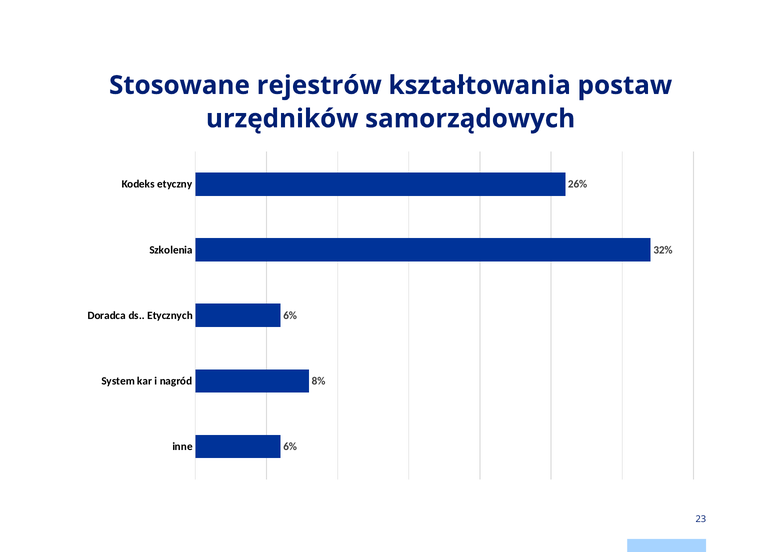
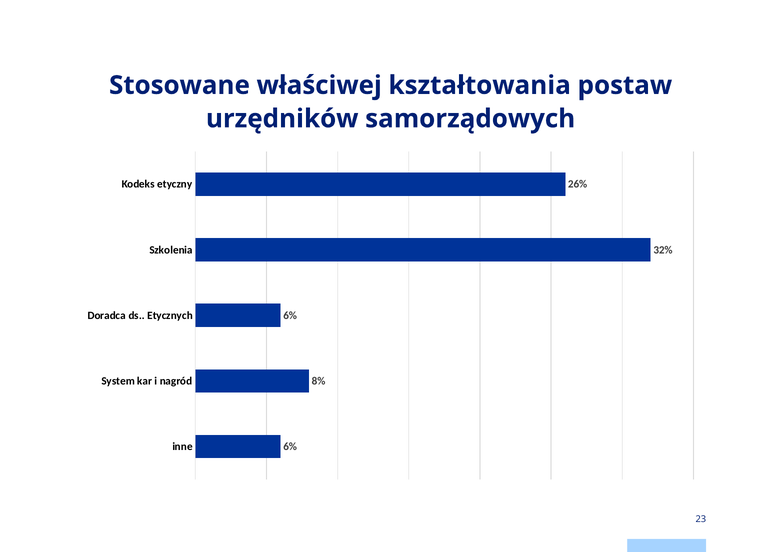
rejestrów: rejestrów -> właściwej (319, 85)
